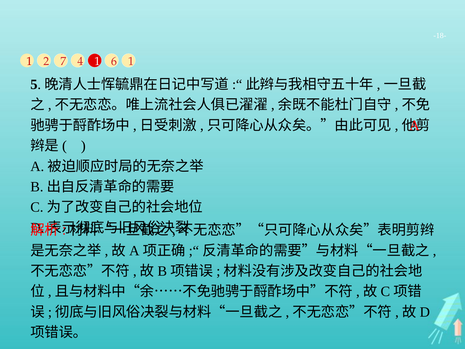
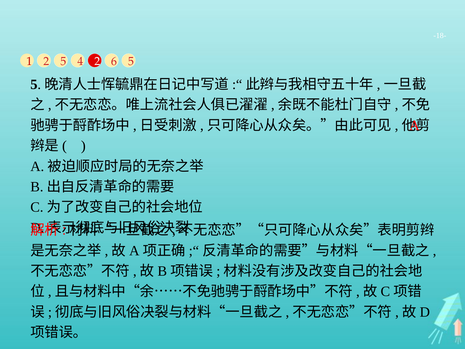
2 7: 7 -> 5 (63, 61)
4 1: 1 -> 2 (97, 61)
6 1: 1 -> 5 (131, 61)
